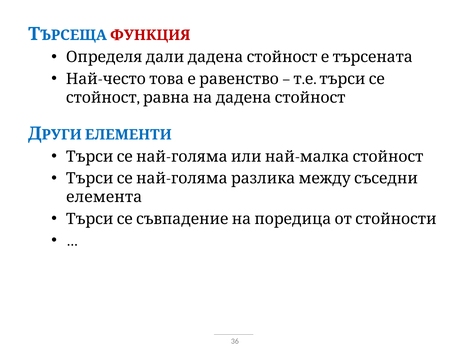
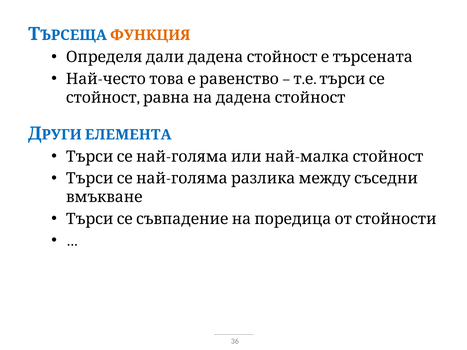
ФУНКЦИЯ colour: red -> orange (150, 35)
ЕЛЕМЕНТИ: ЕЛЕМЕНТИ -> ЕЛЕМЕНТА (128, 135)
елемента: елемента -> вмъкване (104, 197)
